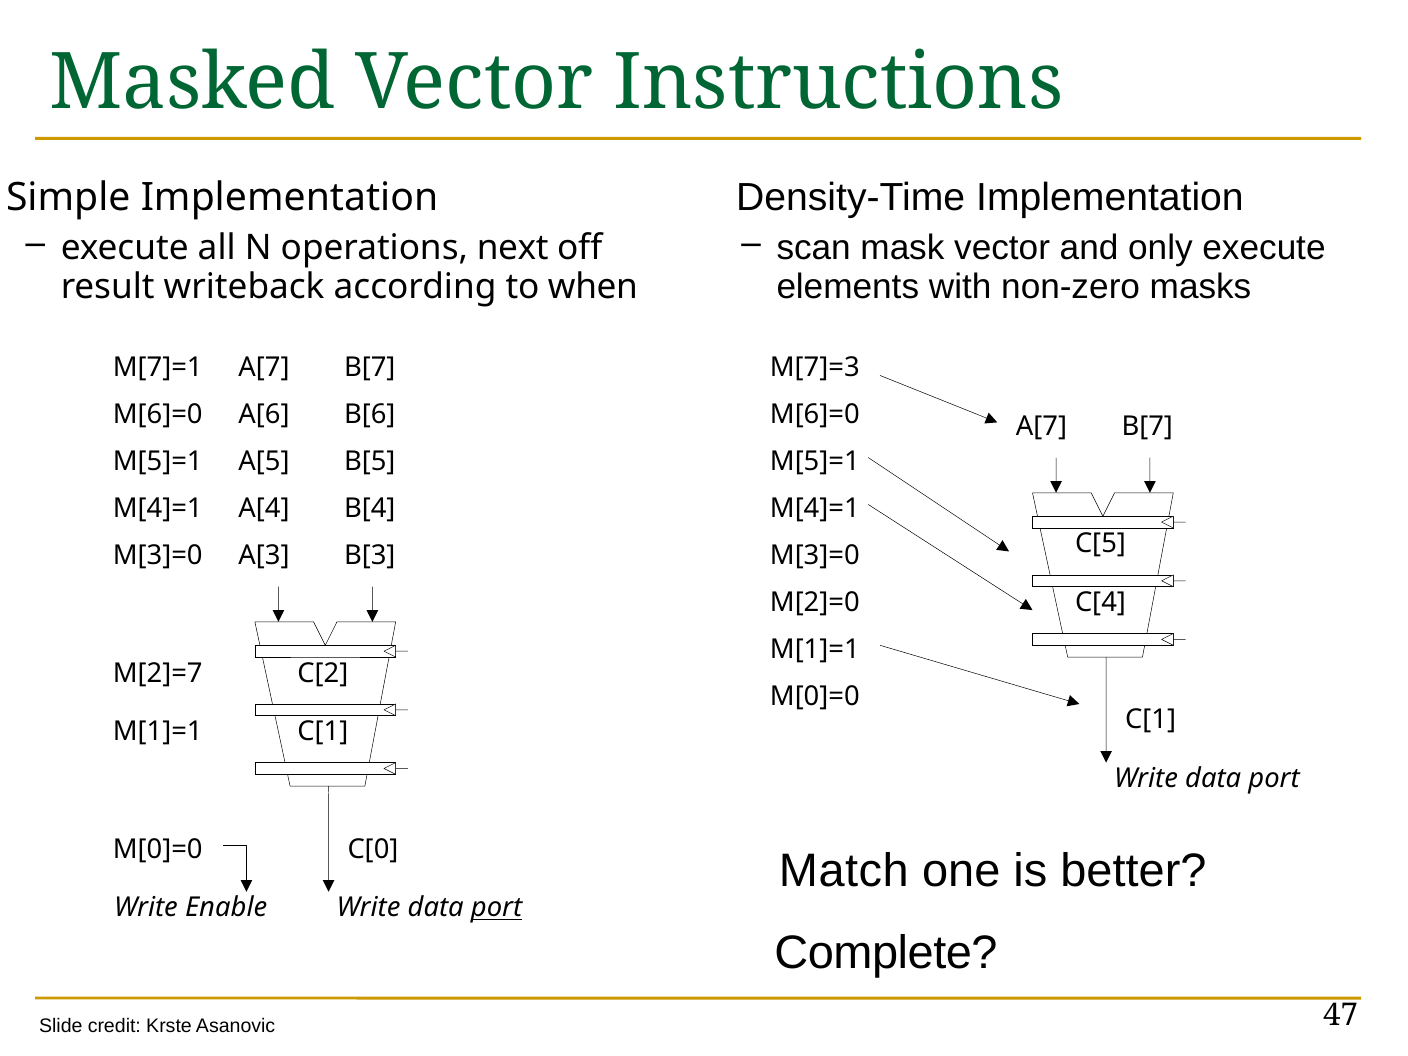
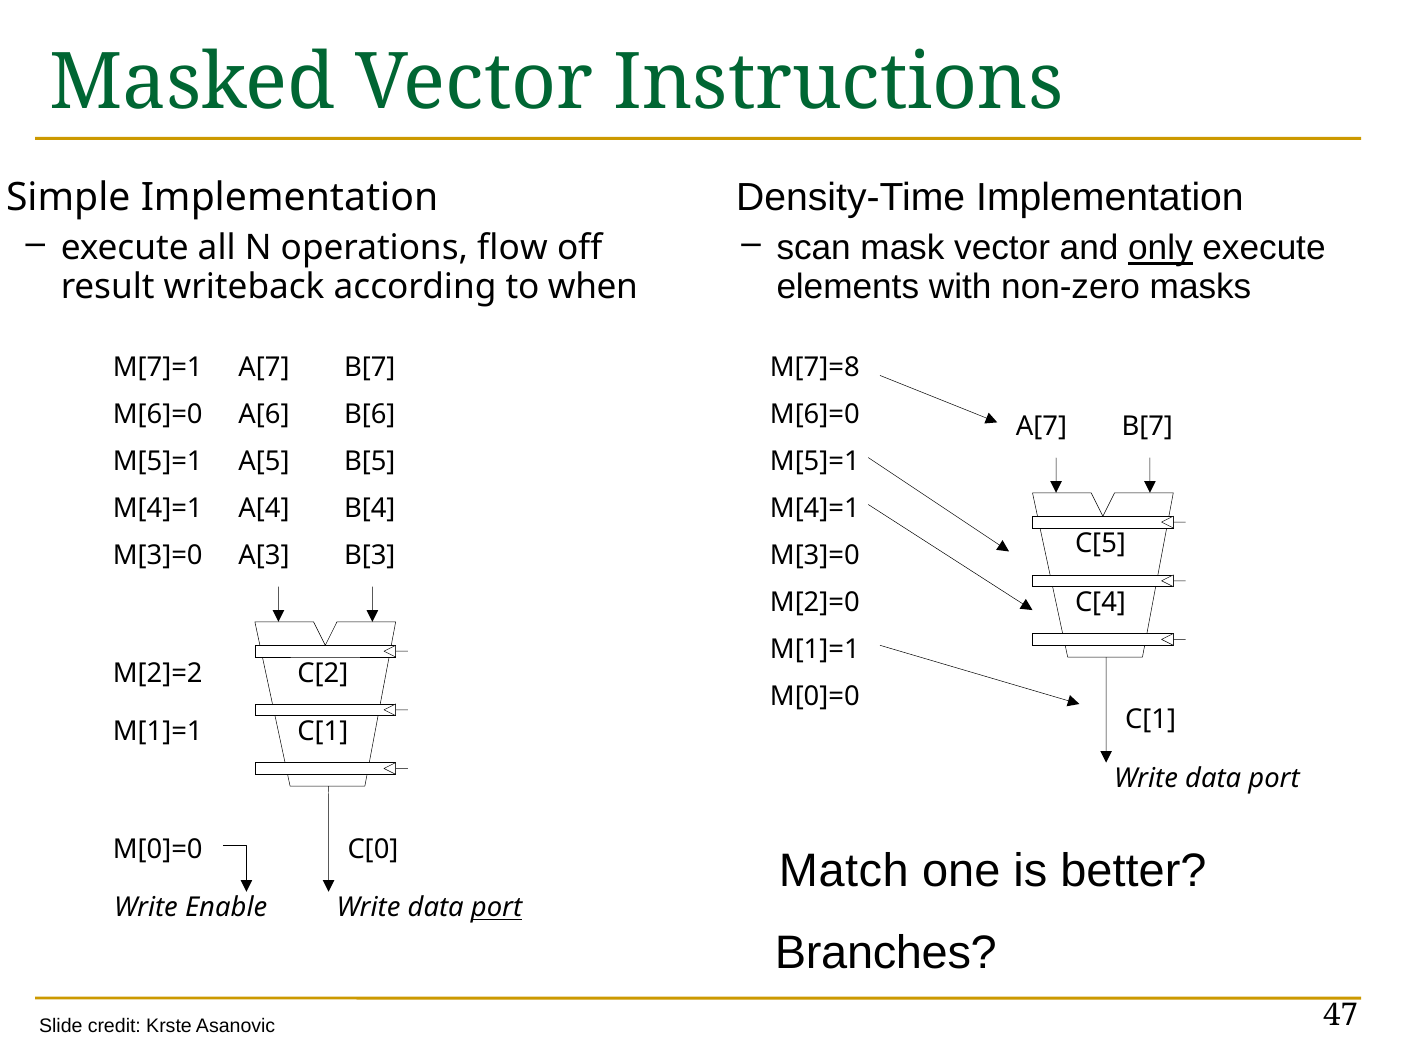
next: next -> flow (512, 248)
only underline: none -> present (1160, 248)
M[7]=3: M[7]=3 -> M[7]=8 (815, 368)
M[2]=7: M[2]=7 -> M[2]=2 (158, 673)
Complete: Complete -> Branches (886, 953)
